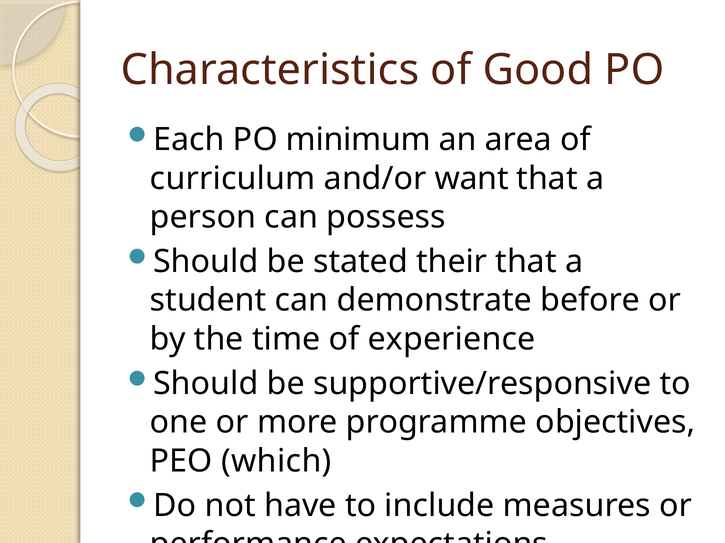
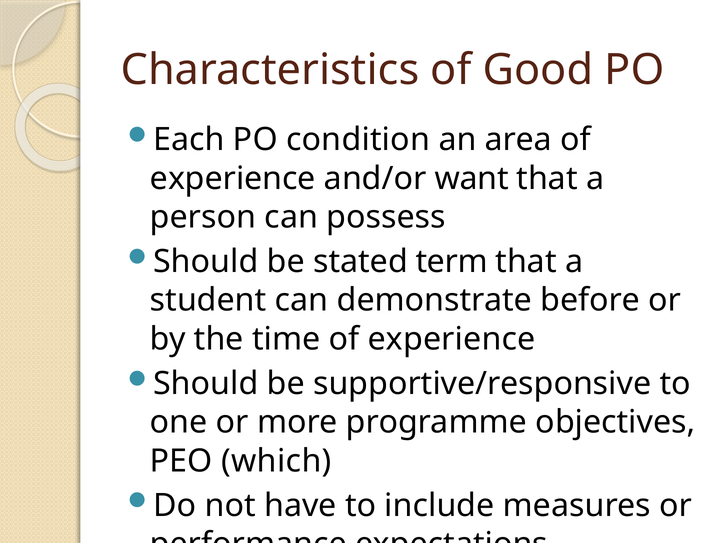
minimum: minimum -> condition (358, 140)
curriculum: curriculum -> experience (233, 179)
their: their -> term (452, 262)
